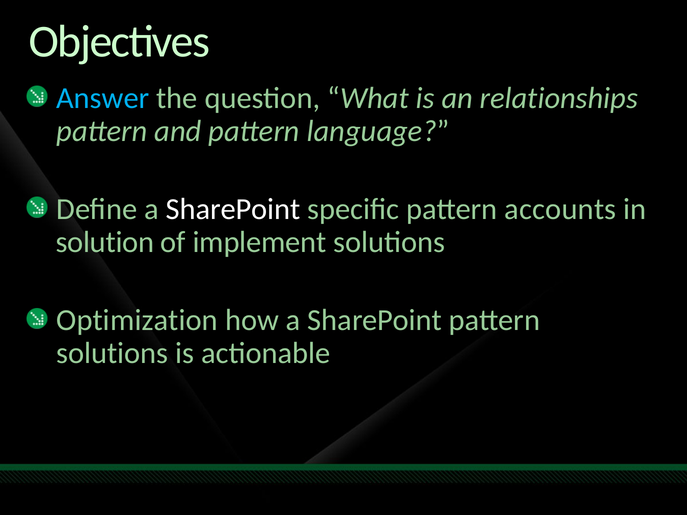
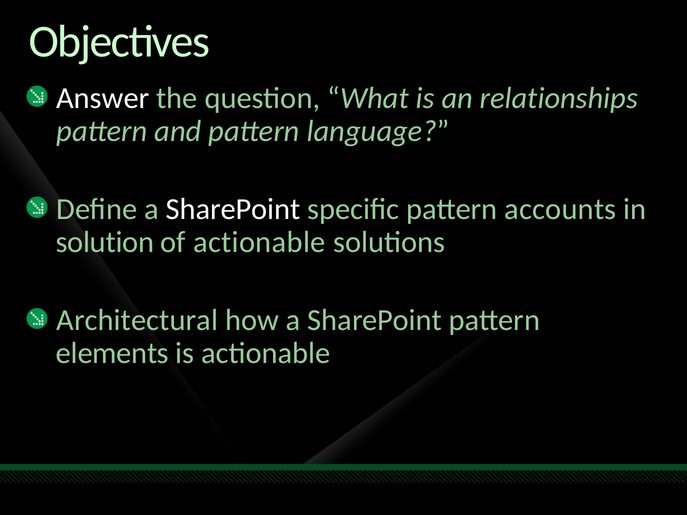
Answer colour: light blue -> white (103, 98)
of implement: implement -> actionable (259, 242)
Optimization: Optimization -> Architectural (137, 321)
solutions: solutions -> elements (112, 354)
